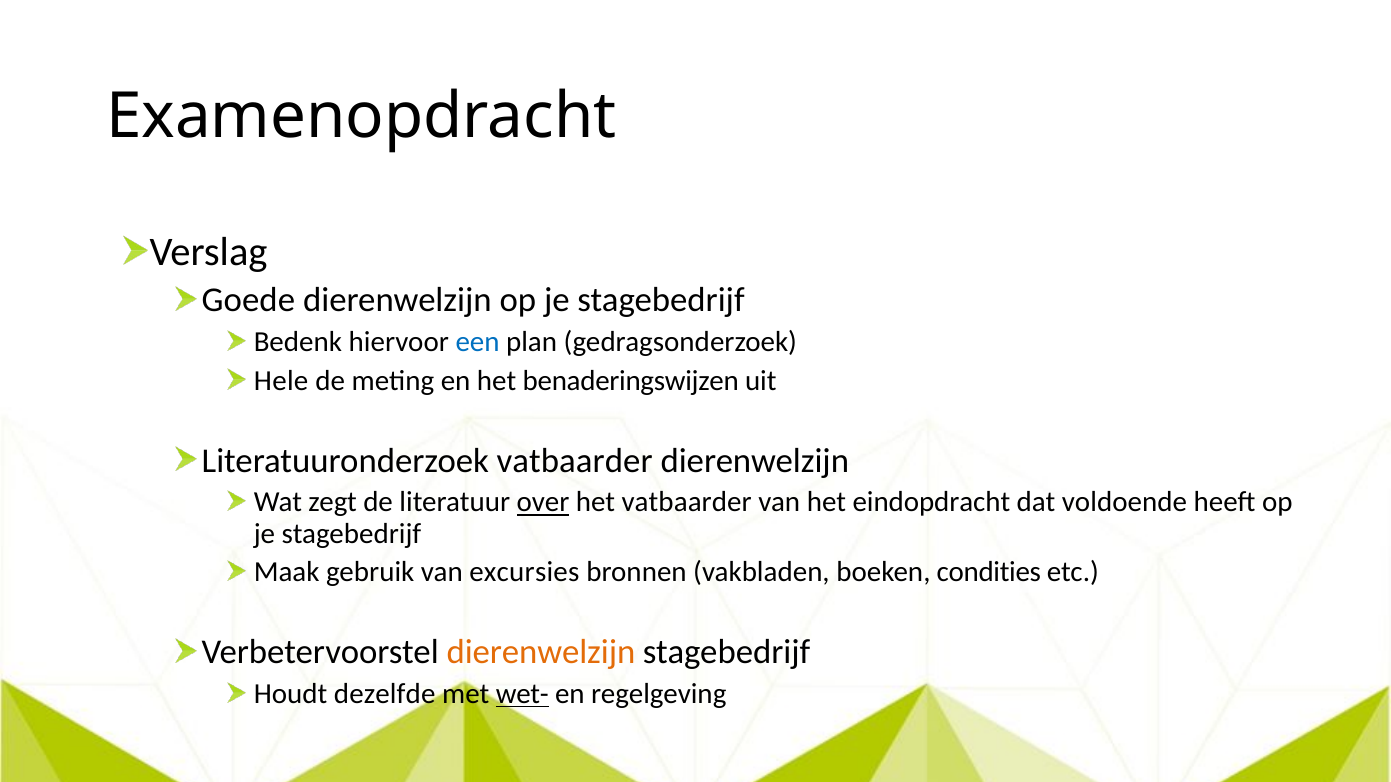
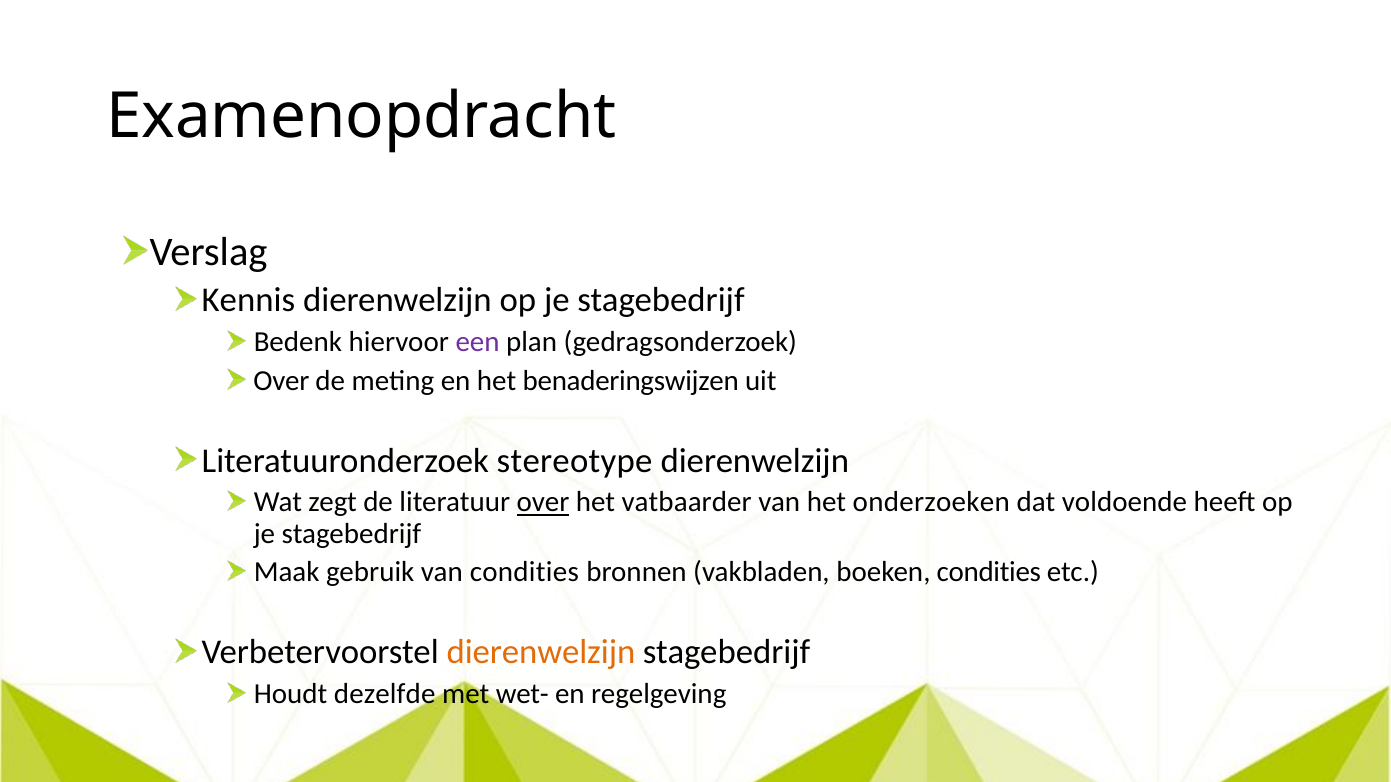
Goede: Goede -> Kennis (248, 300)
een colour: blue -> purple (478, 342)
Hele: Hele -> Over (281, 381)
Literatuuronderzoek vatbaarder: vatbaarder -> stereotype (575, 461)
eindopdracht: eindopdracht -> onderzoeken (931, 503)
van excursies: excursies -> condities (524, 573)
wet- underline: present -> none (522, 694)
